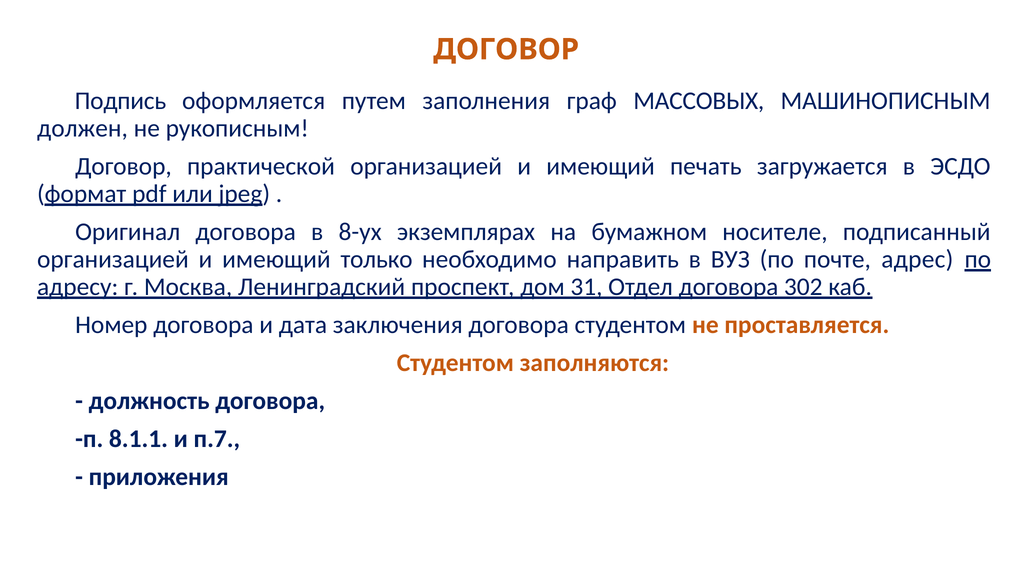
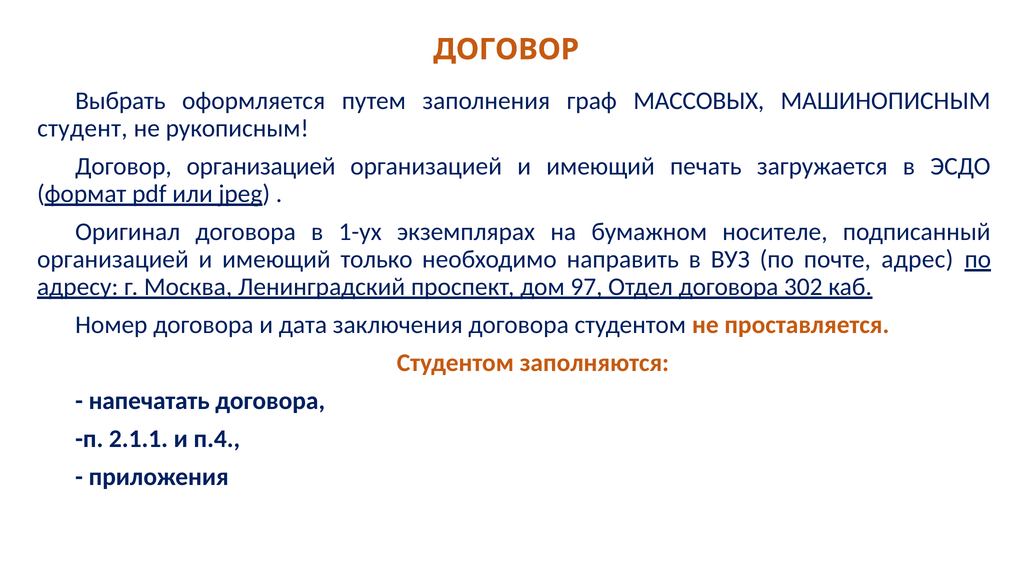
Подпись: Подпись -> Выбрать (120, 101)
должен: должен -> студент (82, 128)
Договор практической: практической -> организацией (261, 166)
8-ух: 8-ух -> 1-ух (360, 232)
31: 31 -> 97 (586, 287)
должность: должность -> напечатать (149, 401)
8.1.1: 8.1.1 -> 2.1.1 (138, 439)
п.7: п.7 -> п.4 (217, 439)
